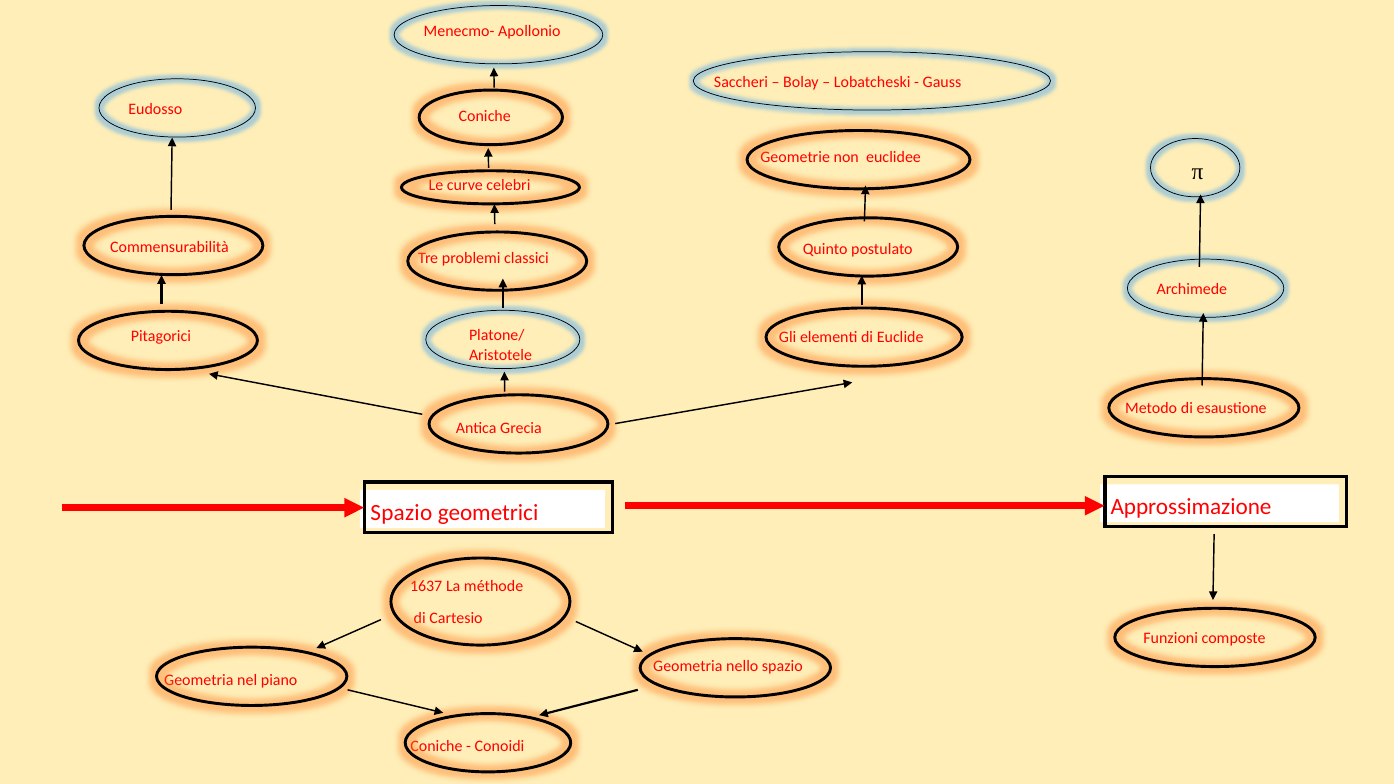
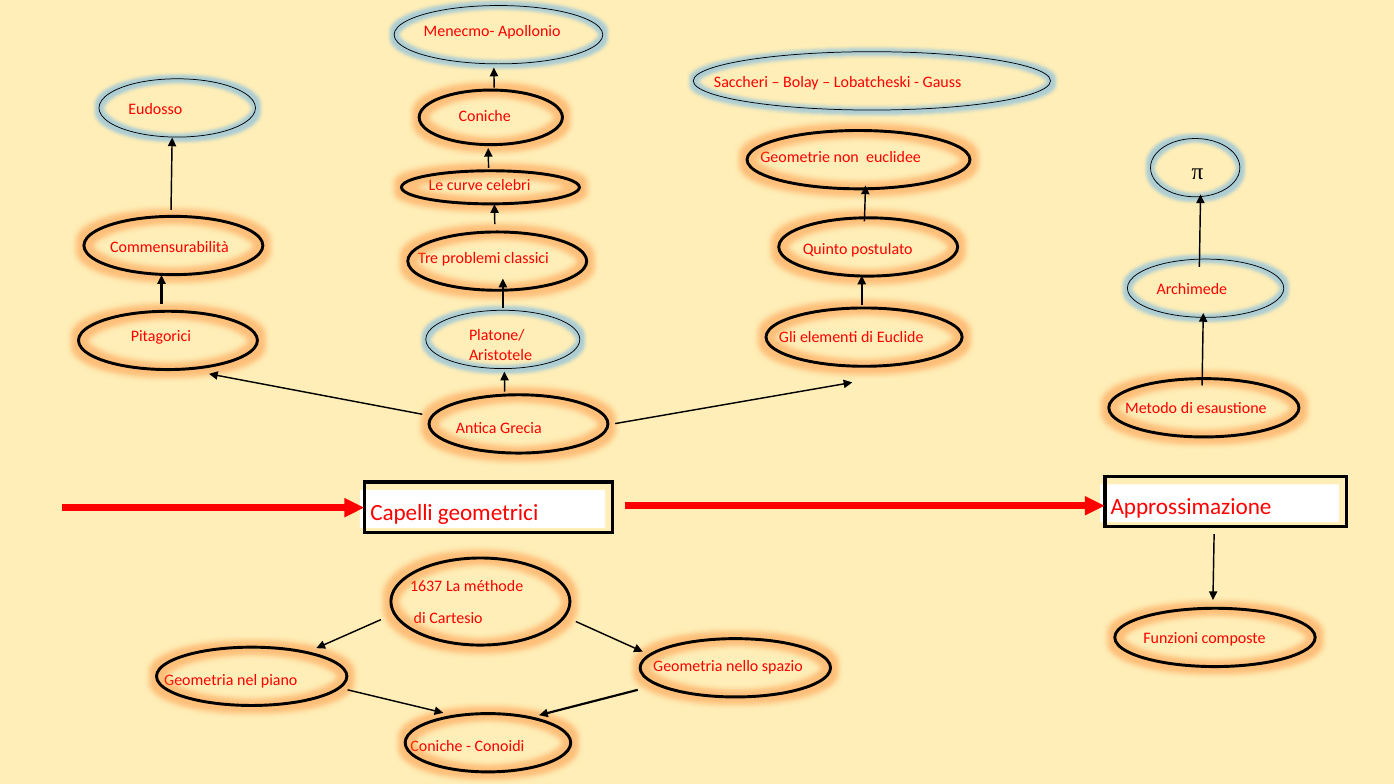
Spazio: Spazio -> Capelli (402, 513)
